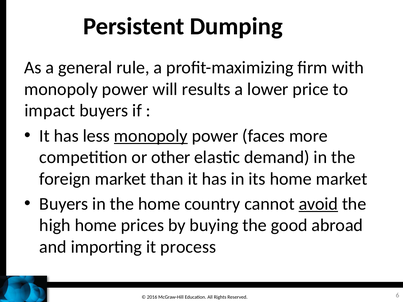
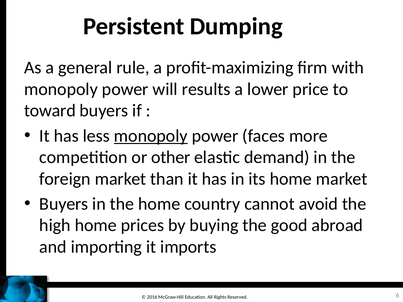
impact: impact -> toward (50, 111)
avoid underline: present -> none (318, 204)
process: process -> imports (188, 247)
